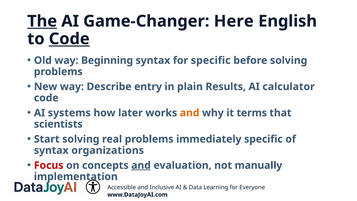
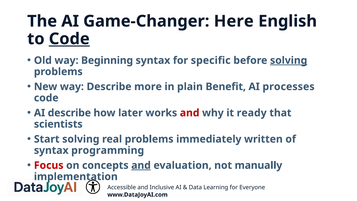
The underline: present -> none (42, 21)
solving underline: none -> present (289, 60)
entry: entry -> more (148, 87)
Results: Results -> Benefit (226, 87)
calculator: calculator -> processes (289, 87)
AI systems: systems -> describe (69, 113)
and colour: orange -> red (190, 113)
terms: terms -> ready (252, 113)
immediately specific: specific -> written (263, 139)
organizations: organizations -> programming (108, 150)
